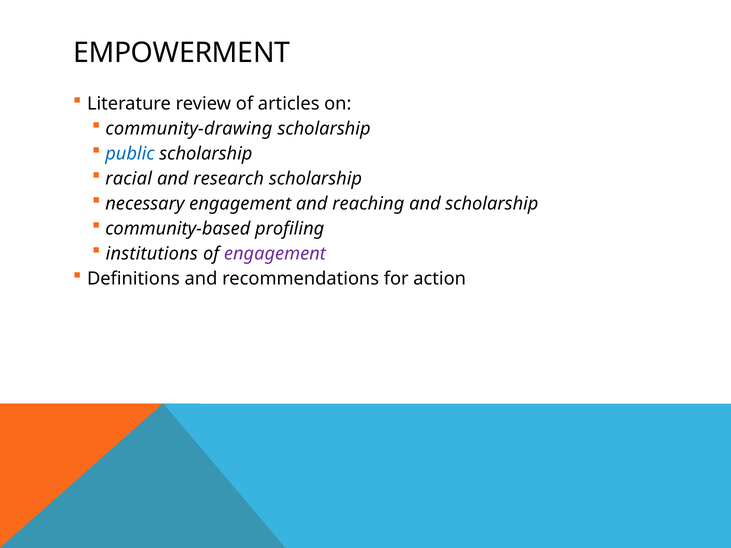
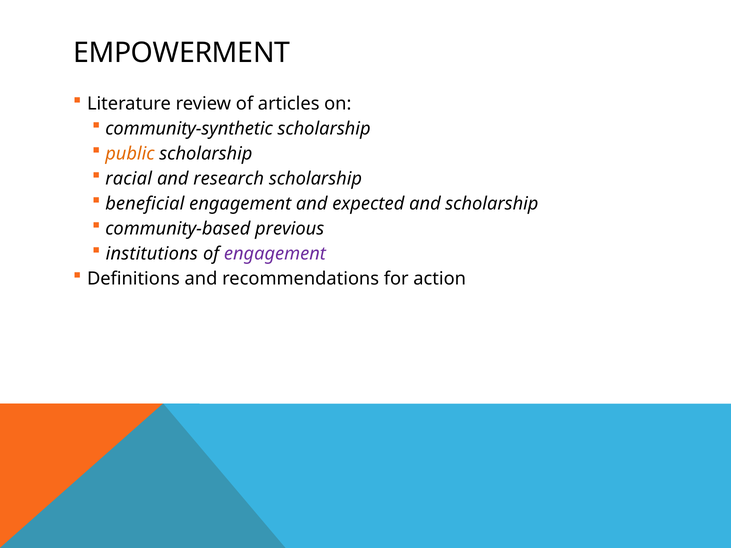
community-drawing: community-drawing -> community-synthetic (189, 129)
public colour: blue -> orange (130, 154)
necessary: necessary -> beneficial (145, 204)
reaching: reaching -> expected (368, 204)
profiling: profiling -> previous (290, 229)
